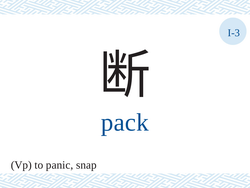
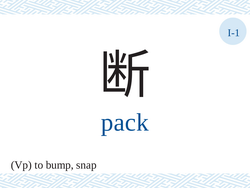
I-3: I-3 -> I-1 (234, 33)
panic: panic -> bump (60, 165)
